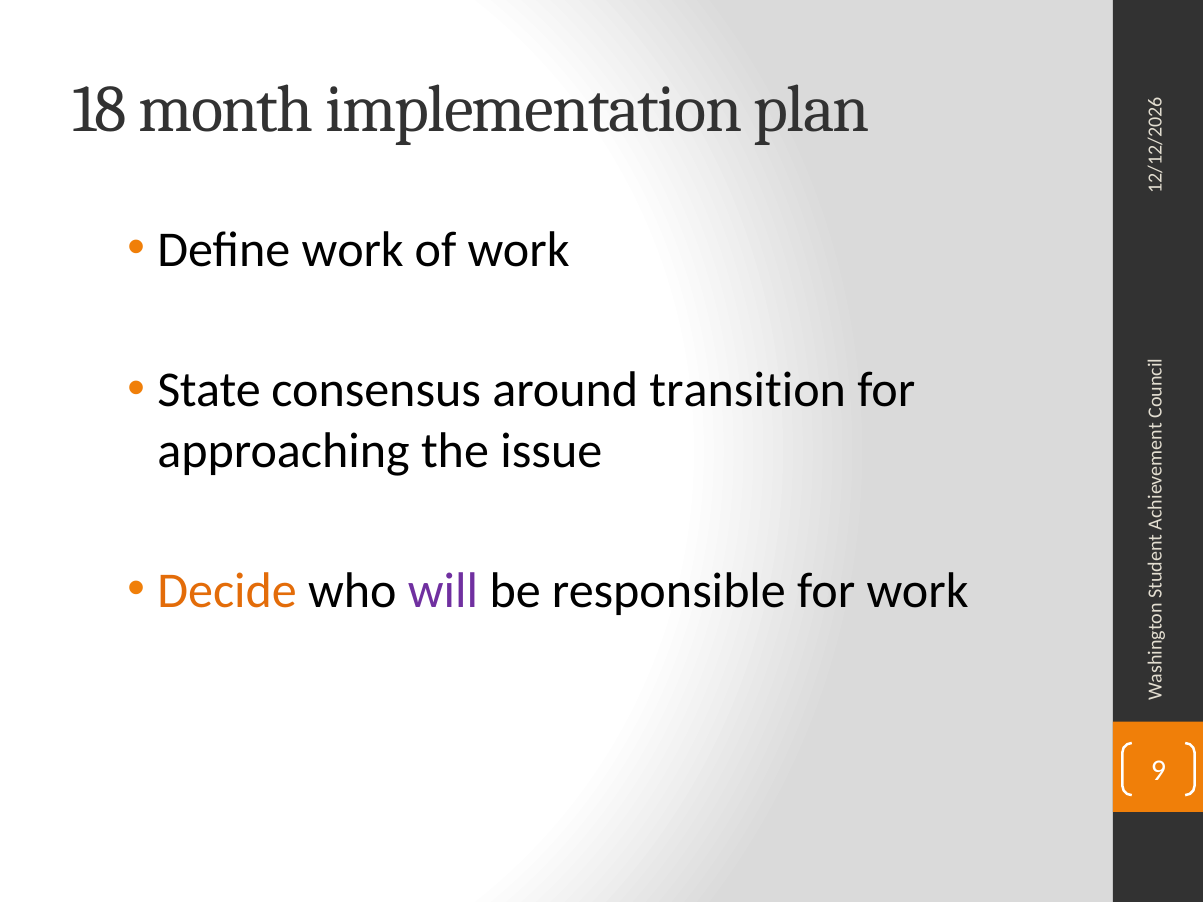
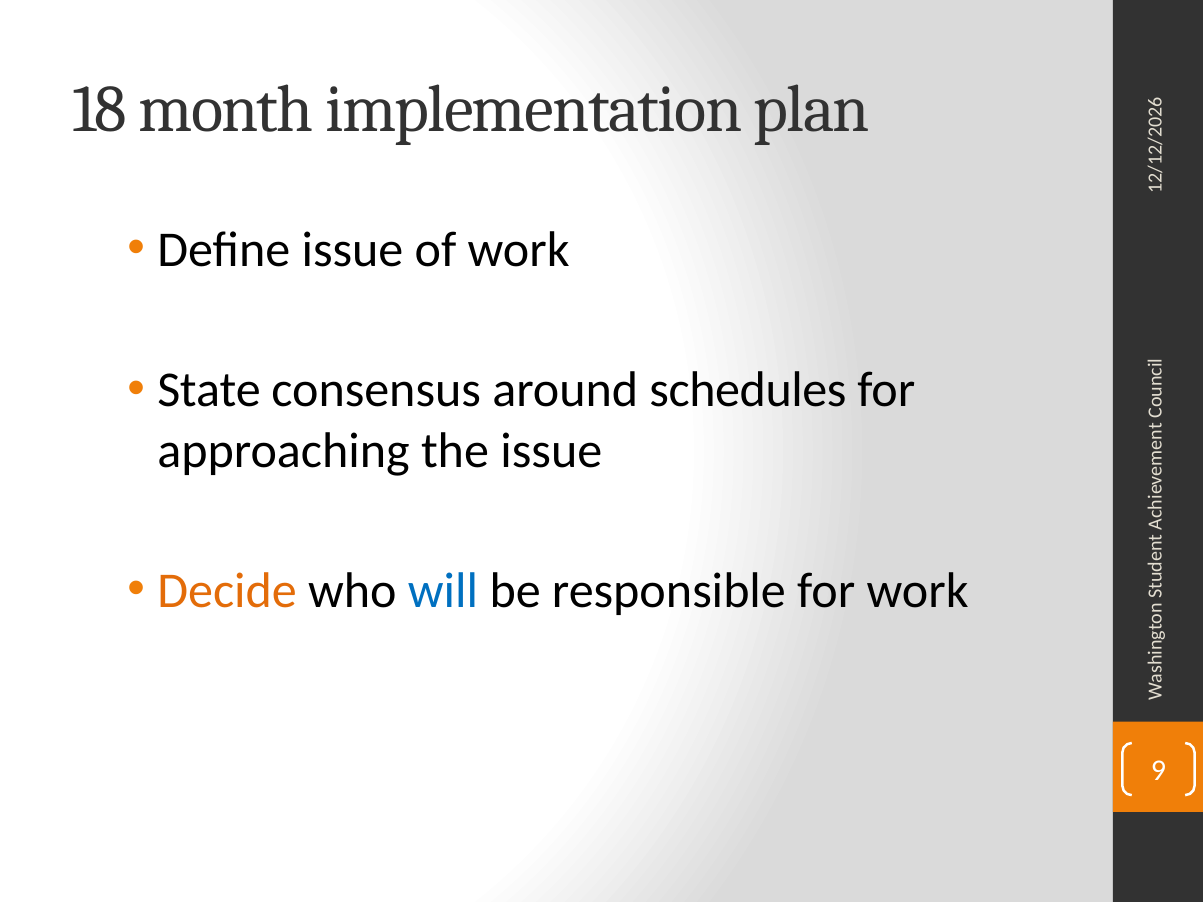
Define work: work -> issue (353, 250)
transition: transition -> schedules (748, 390)
will colour: purple -> blue (443, 591)
